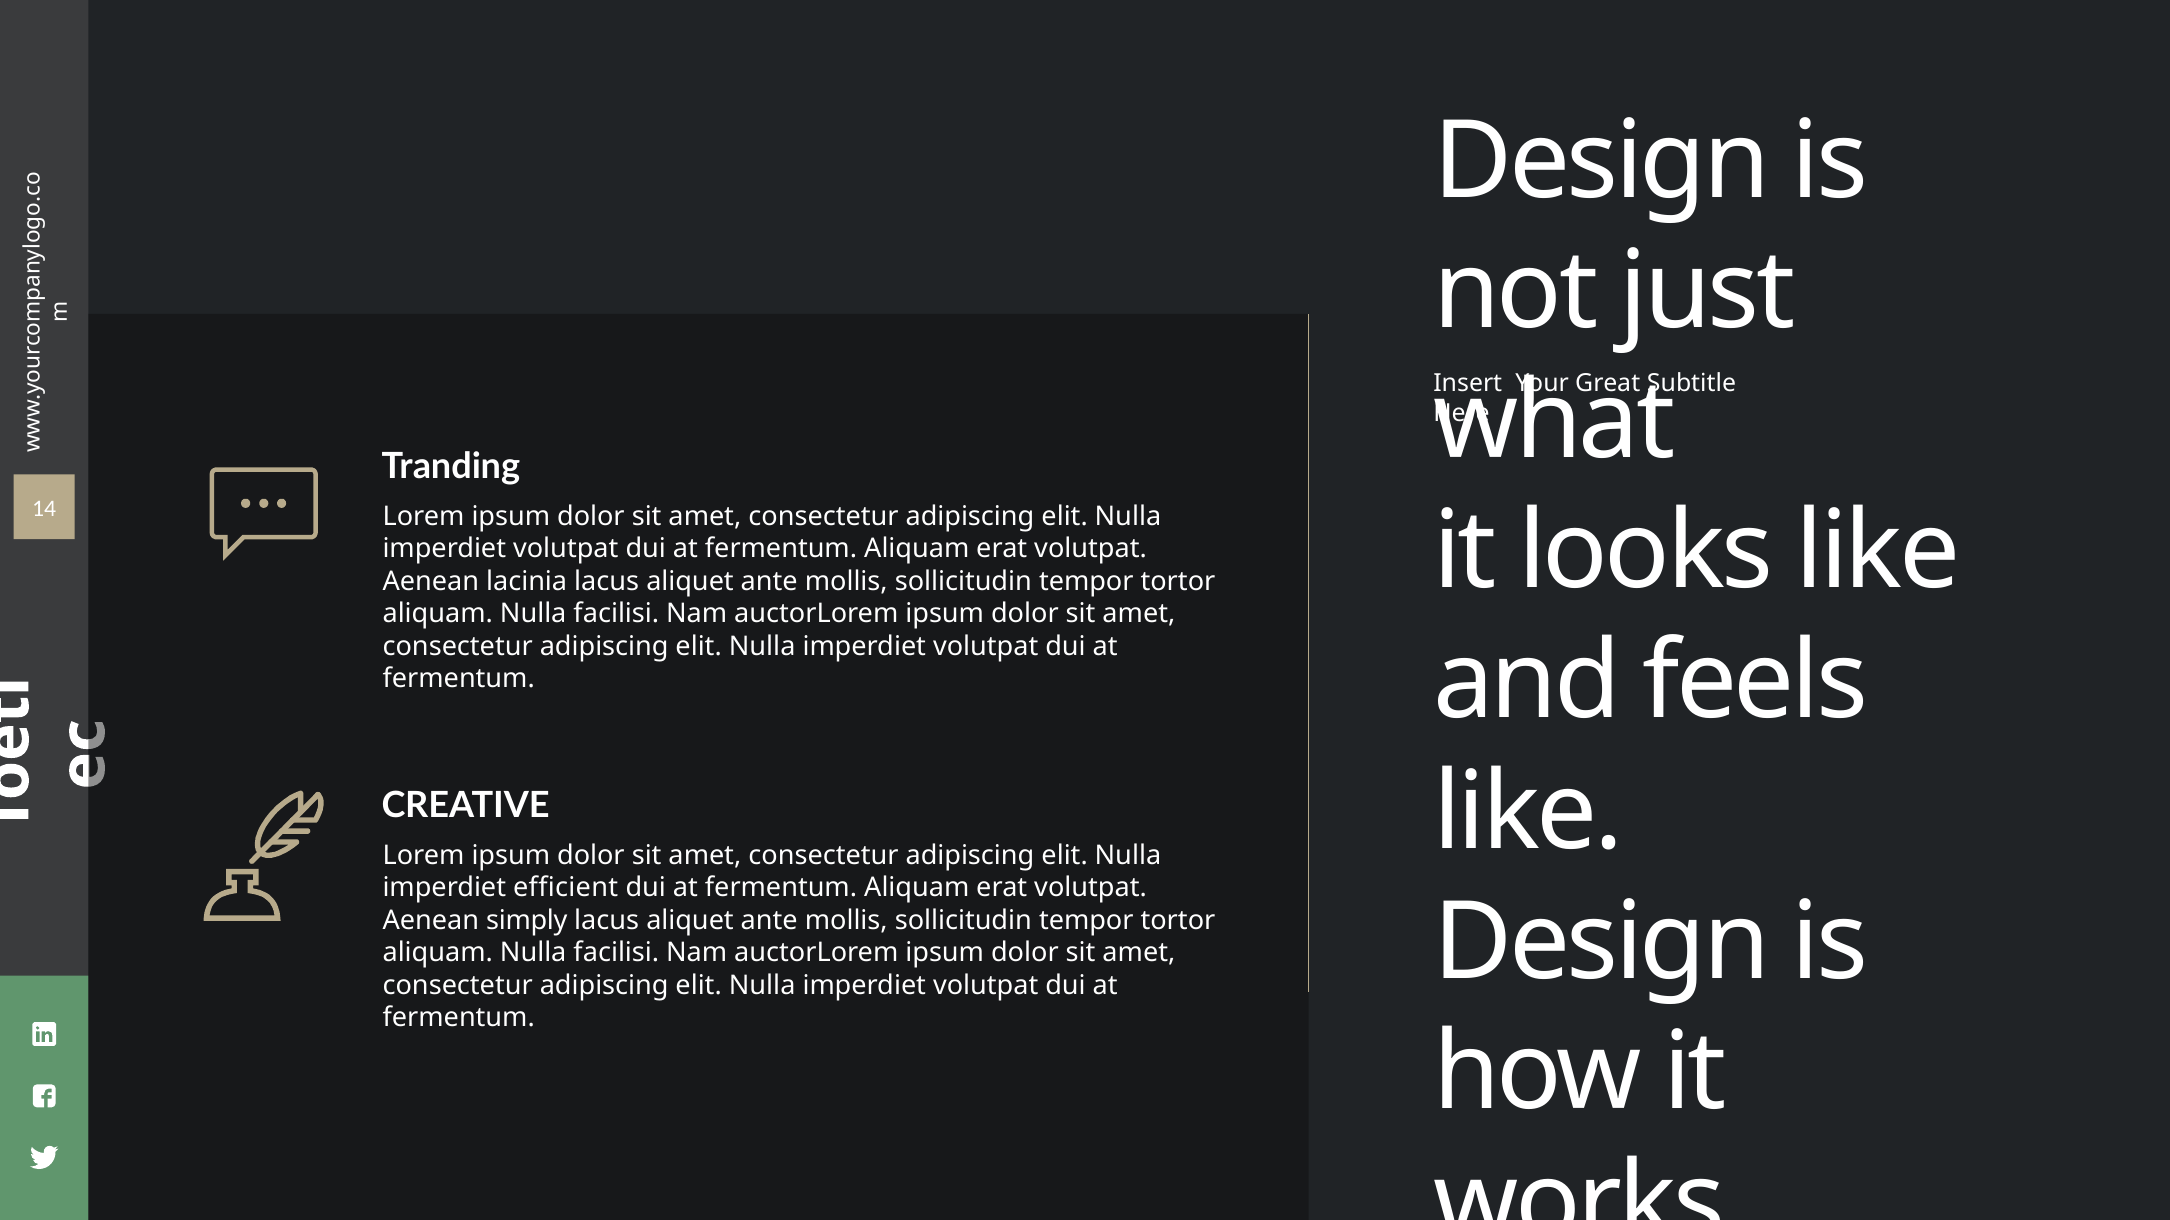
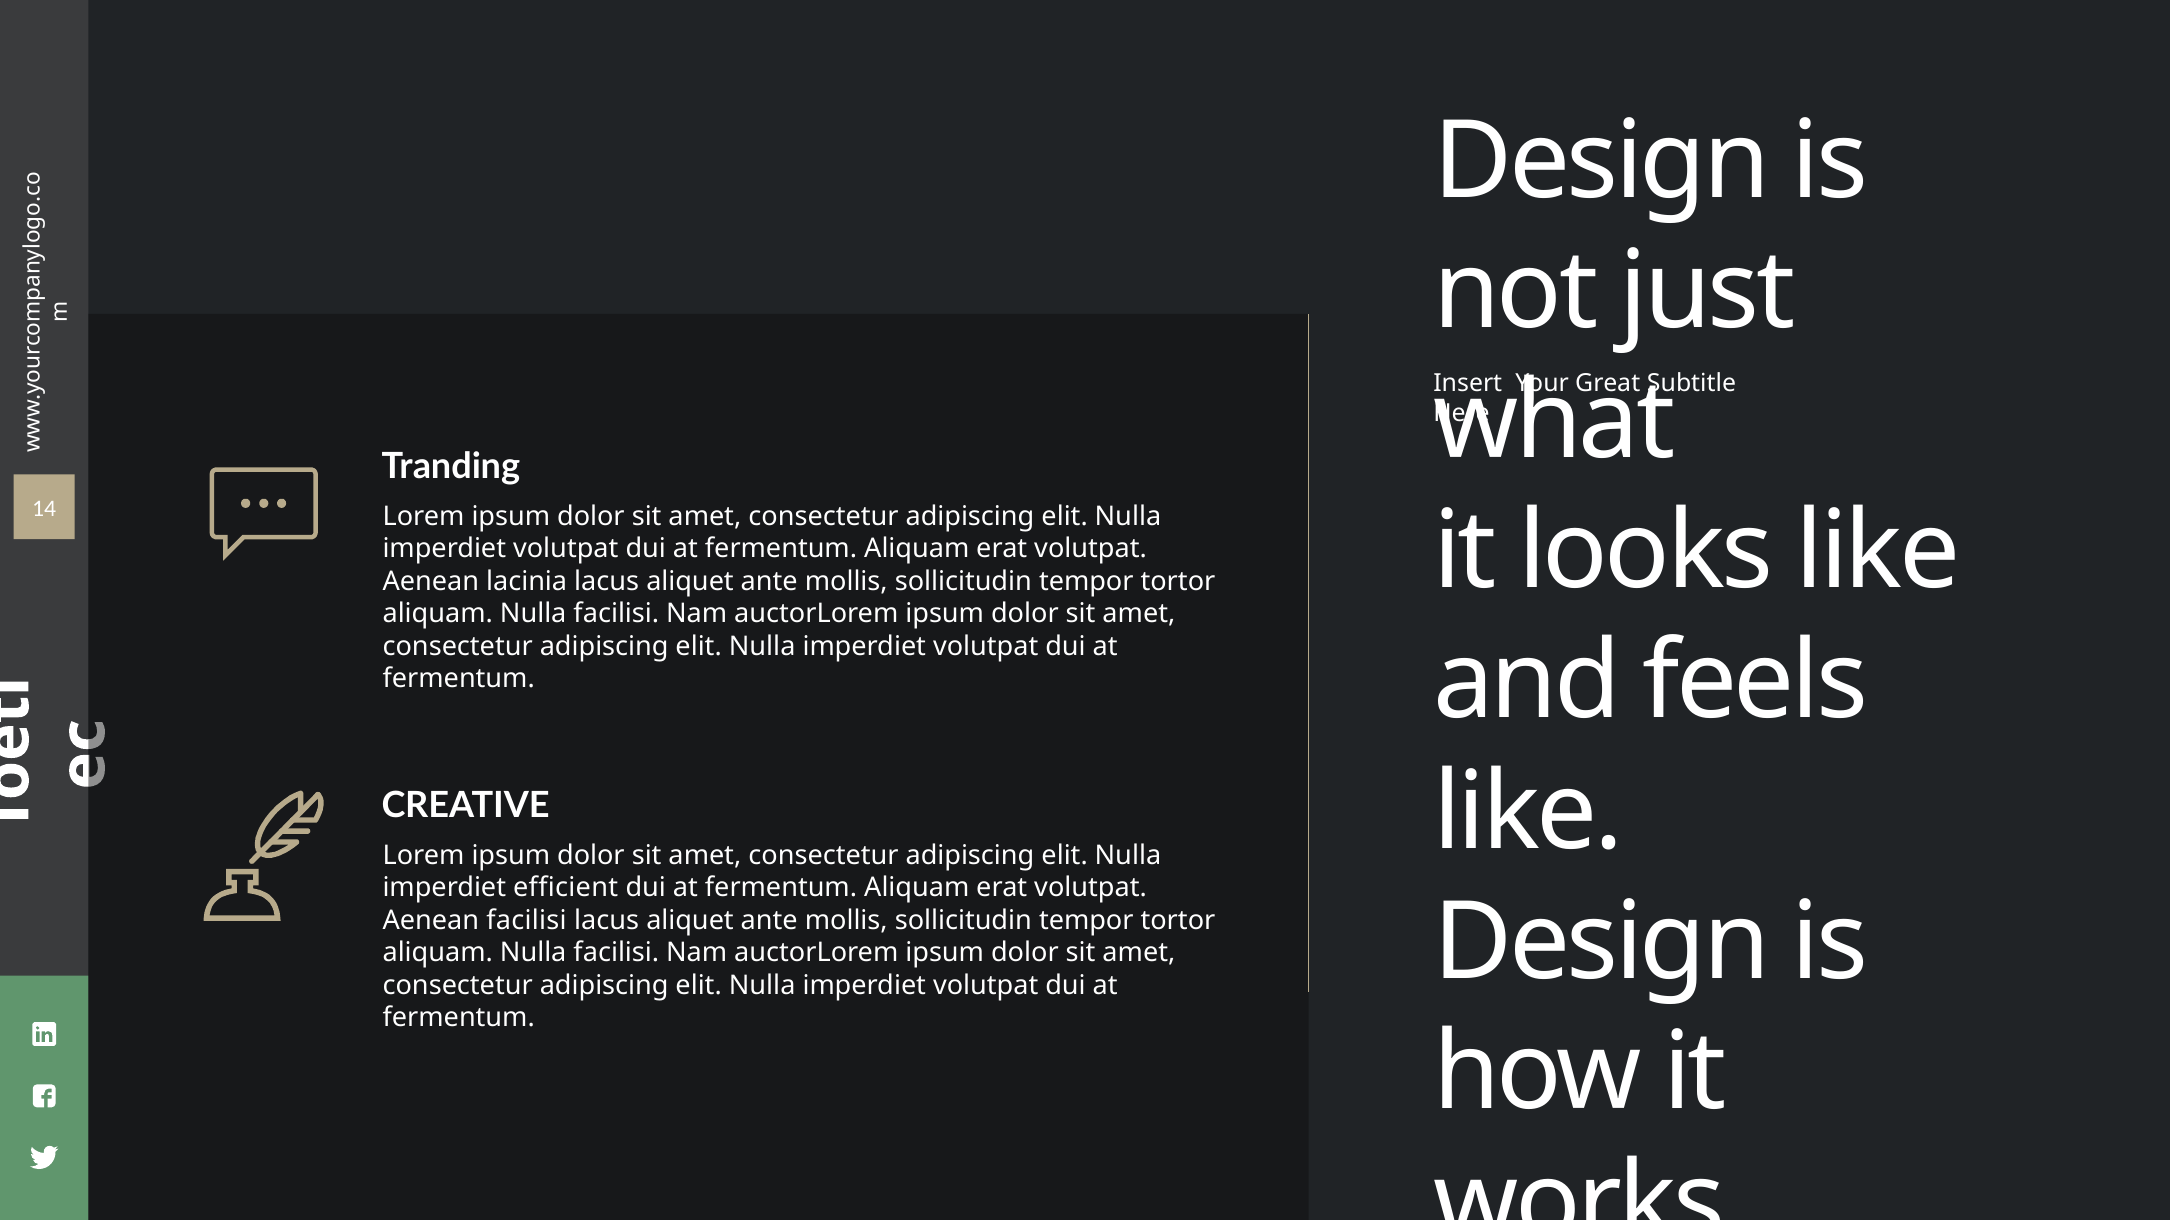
Aenean simply: simply -> facilisi (527, 921)
